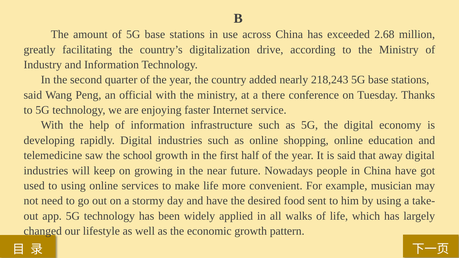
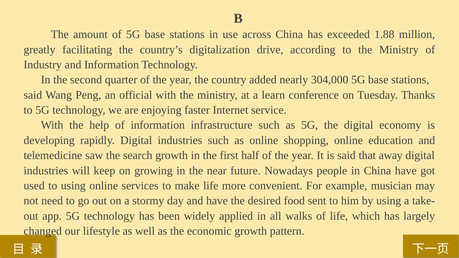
2.68: 2.68 -> 1.88 (384, 34)
218,243: 218,243 -> 304,000 (330, 80)
there: there -> learn (273, 95)
school: school -> search (138, 156)
